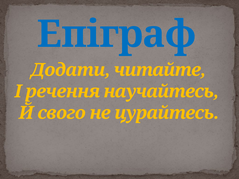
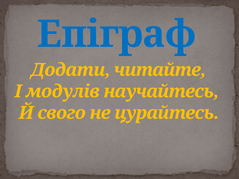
речення: речення -> модулів (63, 92)
